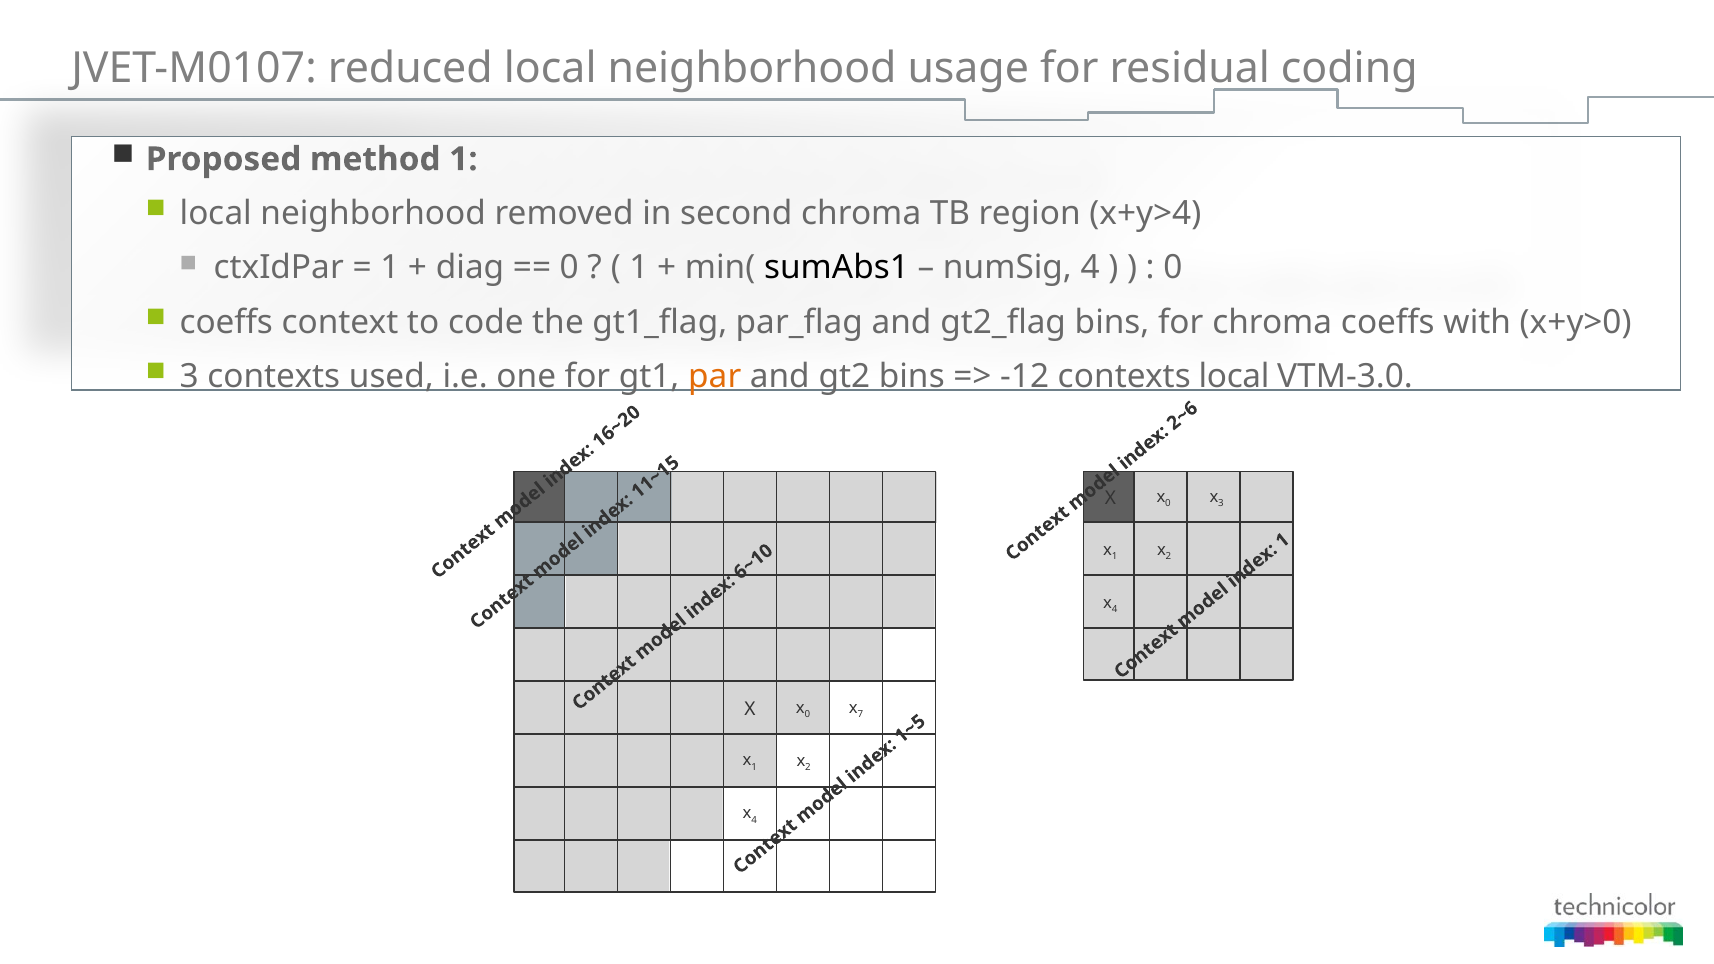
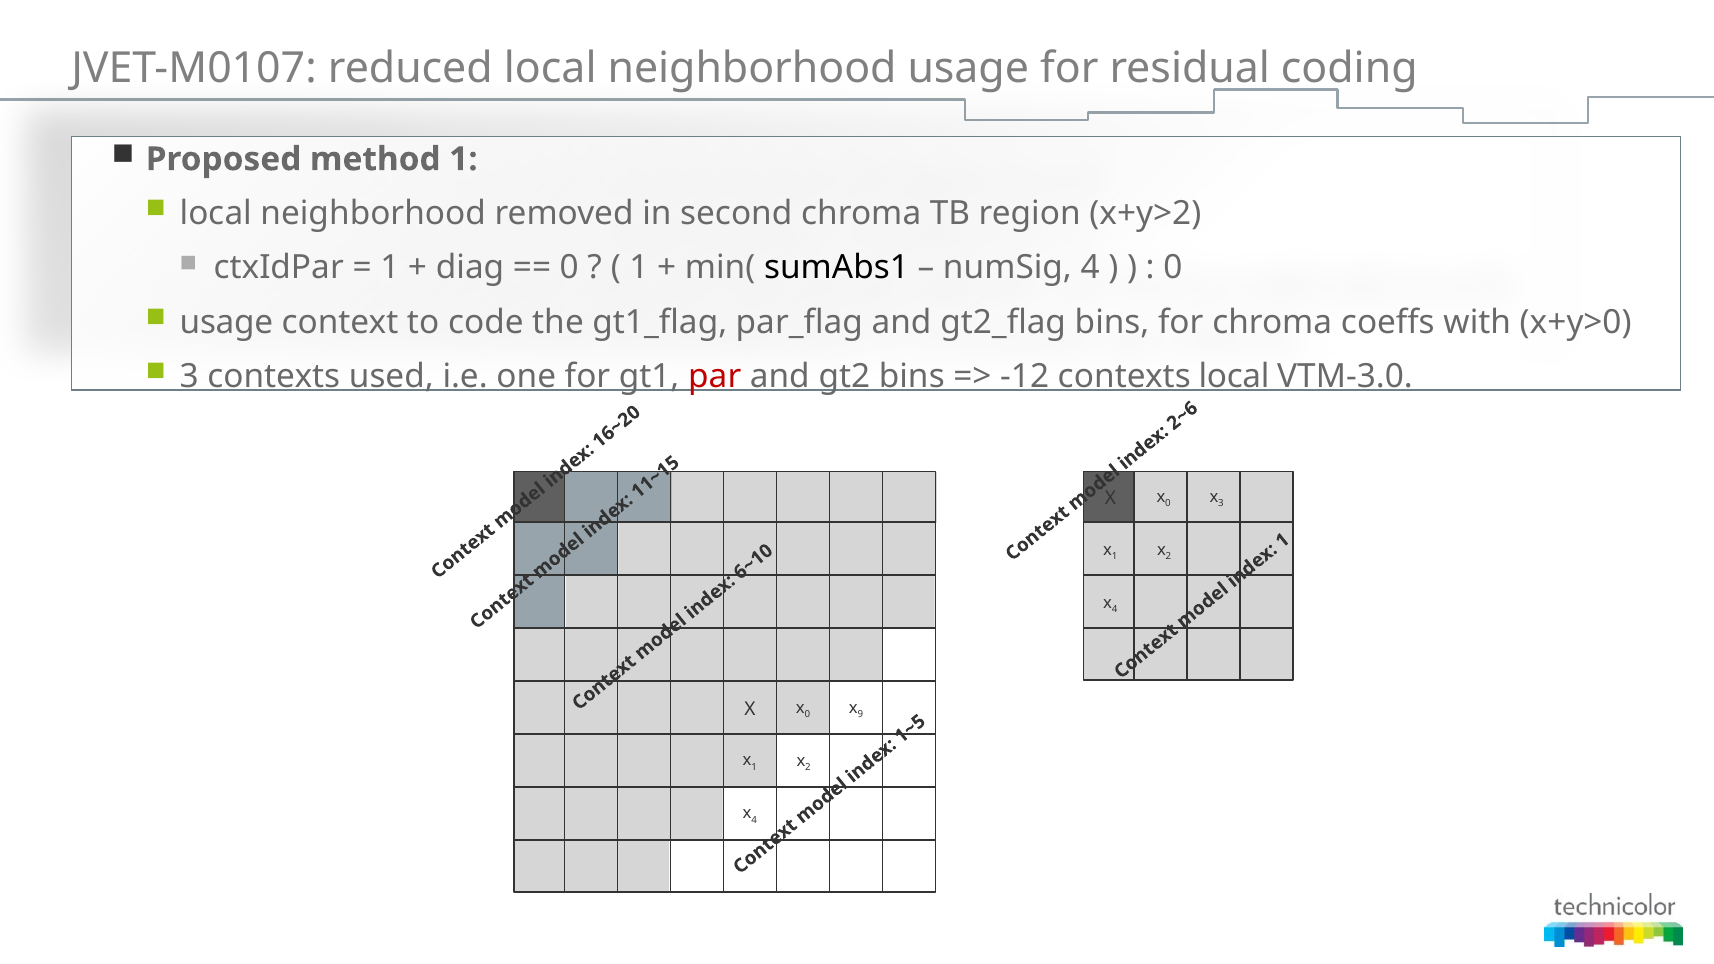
x+y>4: x+y>4 -> x+y>2 (1145, 214)
coeffs: coeffs -> usage (226, 322)
par colour: orange -> red (715, 377)
7: 7 -> 9 (860, 714)
